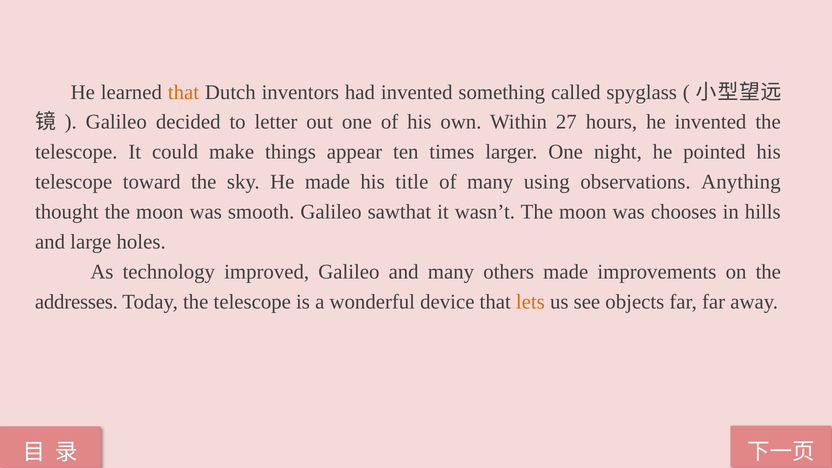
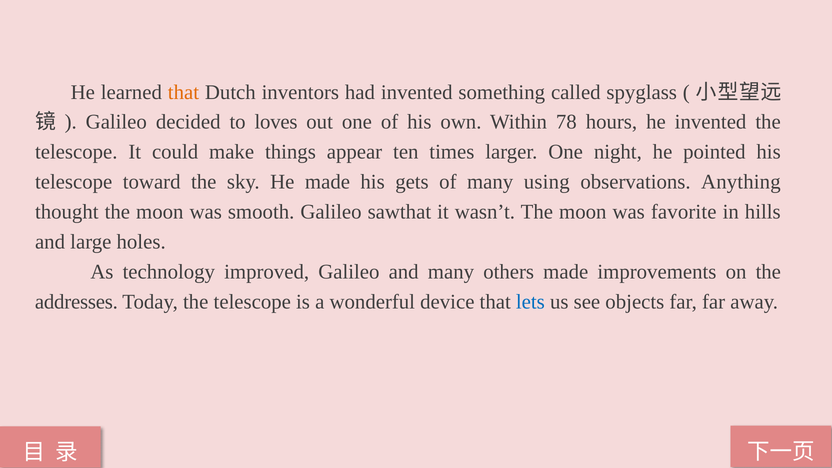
letter: letter -> loves (276, 122)
27: 27 -> 78 (566, 122)
title: title -> gets (412, 182)
chooses: chooses -> favorite (684, 212)
lets colour: orange -> blue (530, 302)
